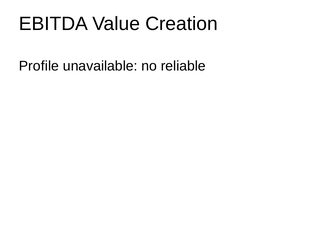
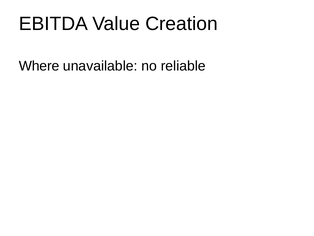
Profile: Profile -> Where (39, 66)
